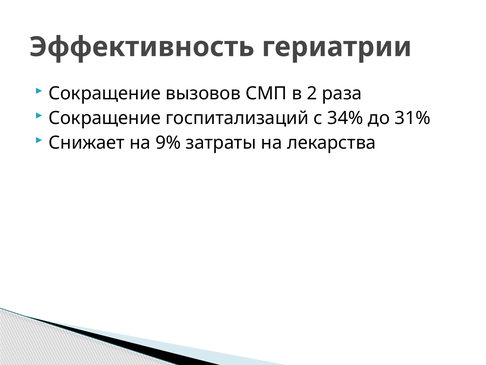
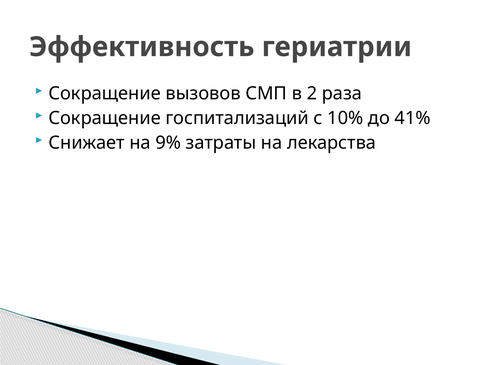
34%: 34% -> 10% (345, 118)
31%: 31% -> 41% (413, 118)
